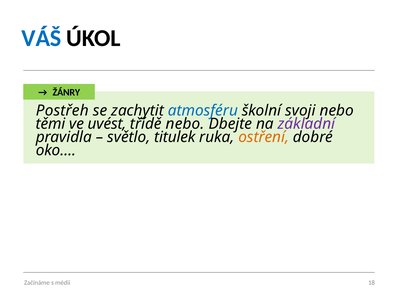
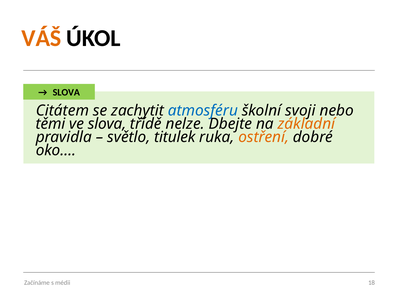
VÁŠ colour: blue -> orange (41, 38)
ŽÁNRY: ŽÁNRY -> SLOVA (66, 93)
Postřeh: Postřeh -> Citátem (62, 111)
ve uvést: uvést -> slova (107, 124)
třídě nebo: nebo -> nelze (185, 124)
základní colour: purple -> orange (306, 124)
